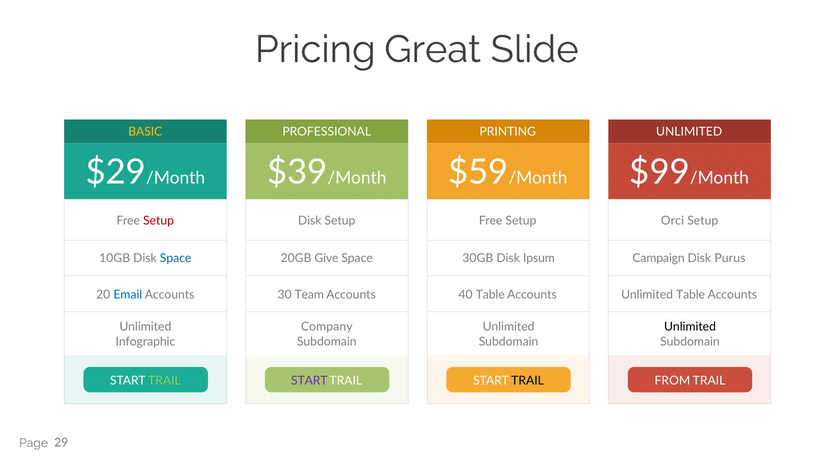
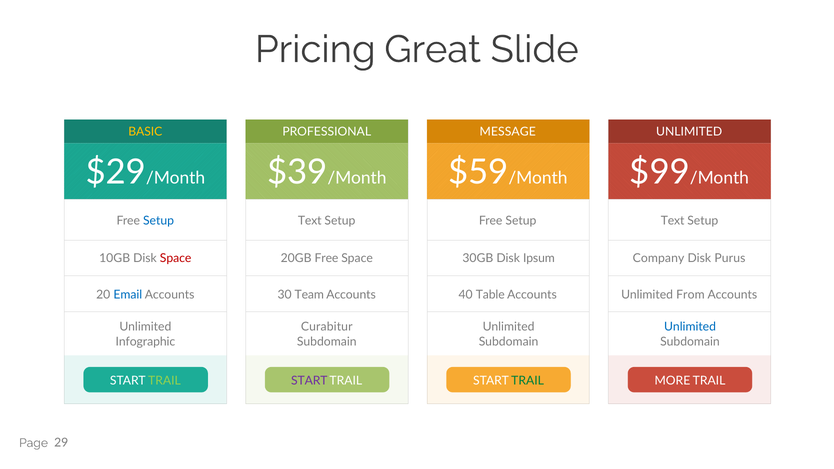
PRINTING: PRINTING -> MESSAGE (508, 132)
Setup colour: red -> blue (158, 221)
Disk: Disk -> Text (310, 221)
Orci: Orci -> Text (673, 221)
Space colour: blue -> red (176, 258)
20GB Give: Give -> Free (326, 258)
Campaign: Campaign -> Company (658, 258)
Unlimited Table: Table -> From (690, 295)
Company: Company -> Curabitur (327, 327)
Unlimited colour: black -> blue (690, 327)
TRAIL colour: black -> green (528, 381)
FROM: FROM -> MORE (672, 381)
